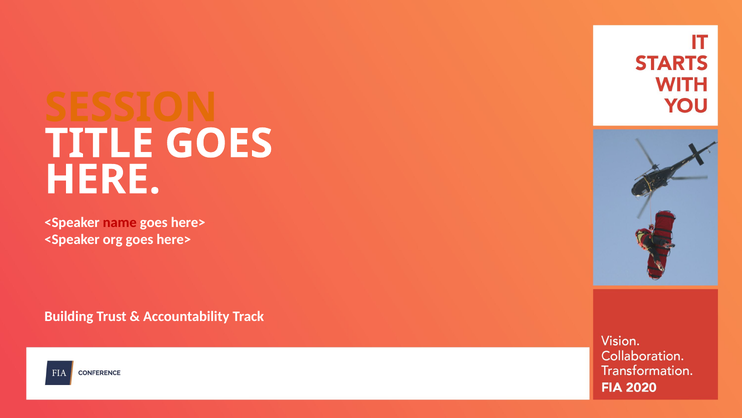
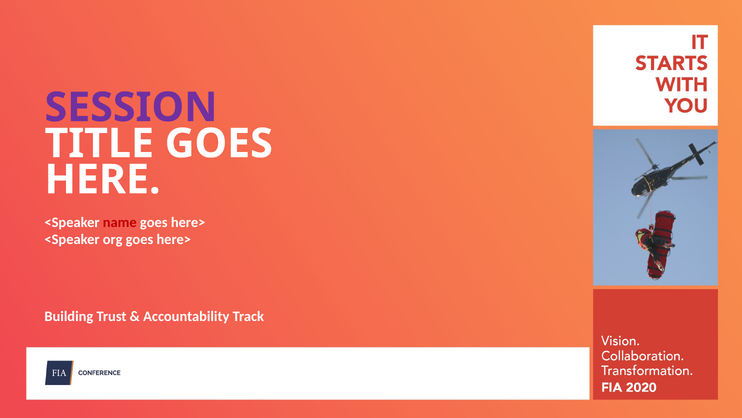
SESSION colour: orange -> purple (131, 107)
